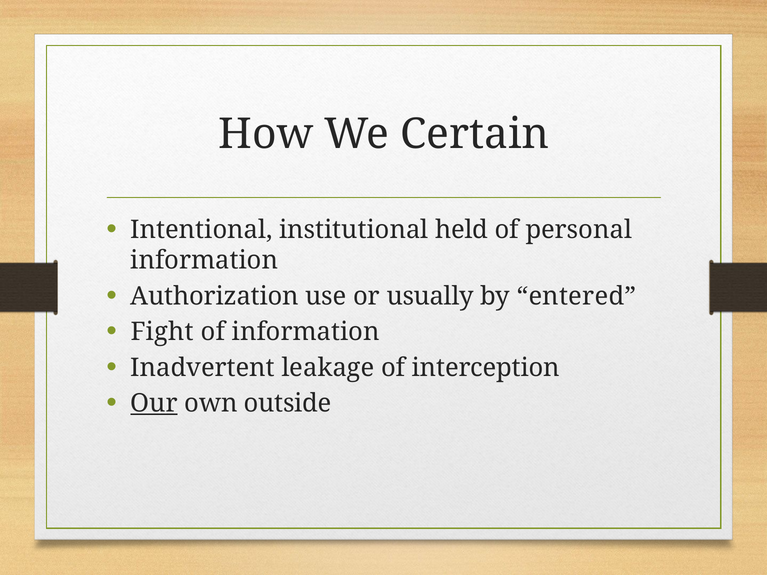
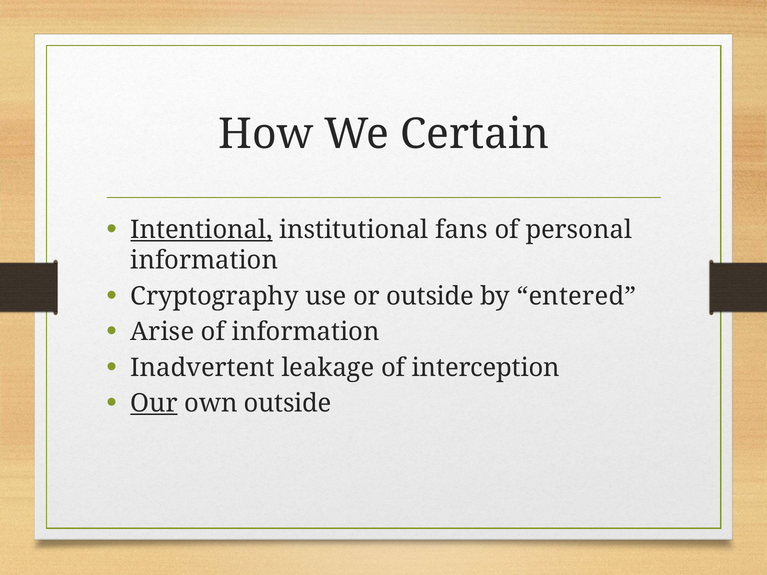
Intentional underline: none -> present (201, 230)
held: held -> fans (461, 230)
Authorization: Authorization -> Cryptography (214, 296)
or usually: usually -> outside (430, 296)
Fight: Fight -> Arise (162, 332)
